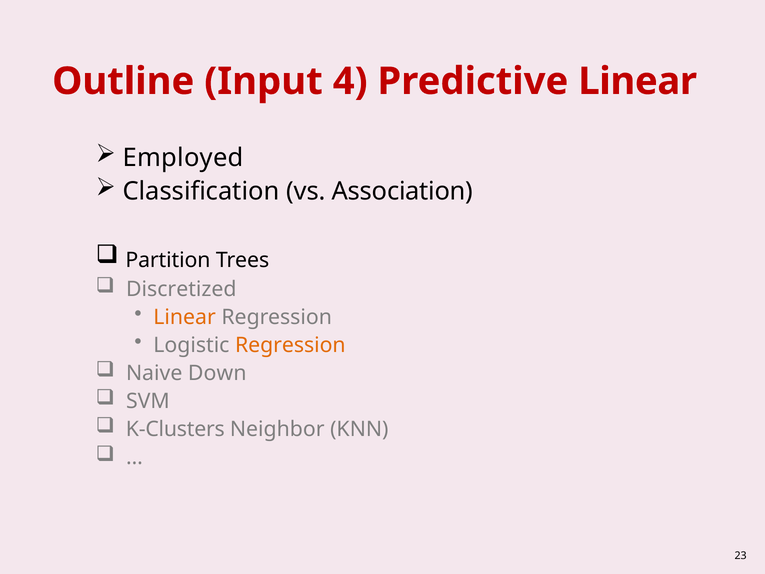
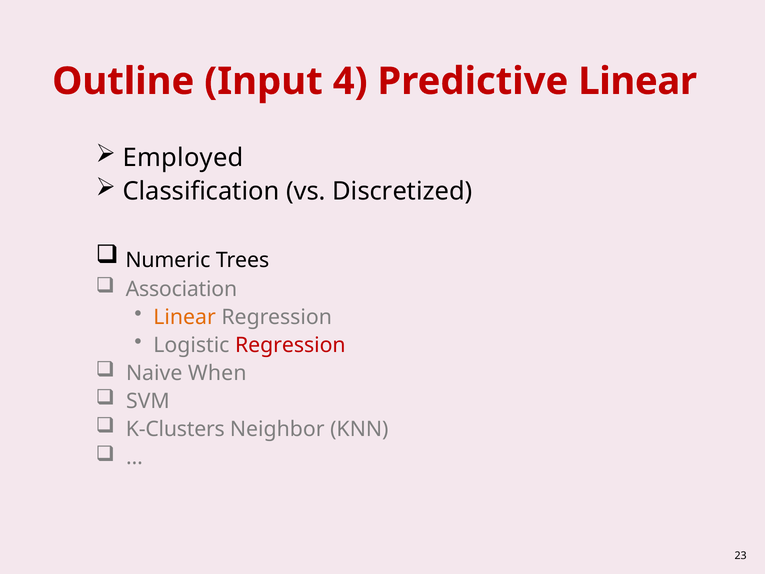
Association: Association -> Discretized (402, 191)
Partition: Partition -> Numeric (168, 260)
Discretized: Discretized -> Association (181, 289)
Regression colour: orange -> red (290, 345)
Down: Down -> When (217, 373)
